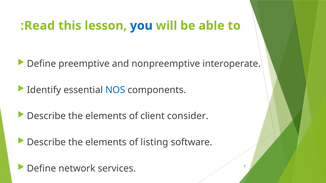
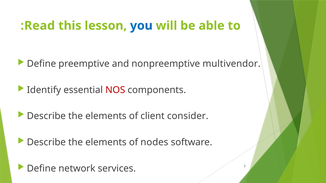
interoperate: interoperate -> multivendor (231, 64)
NOS colour: blue -> red (115, 90)
listing: listing -> nodes (154, 143)
